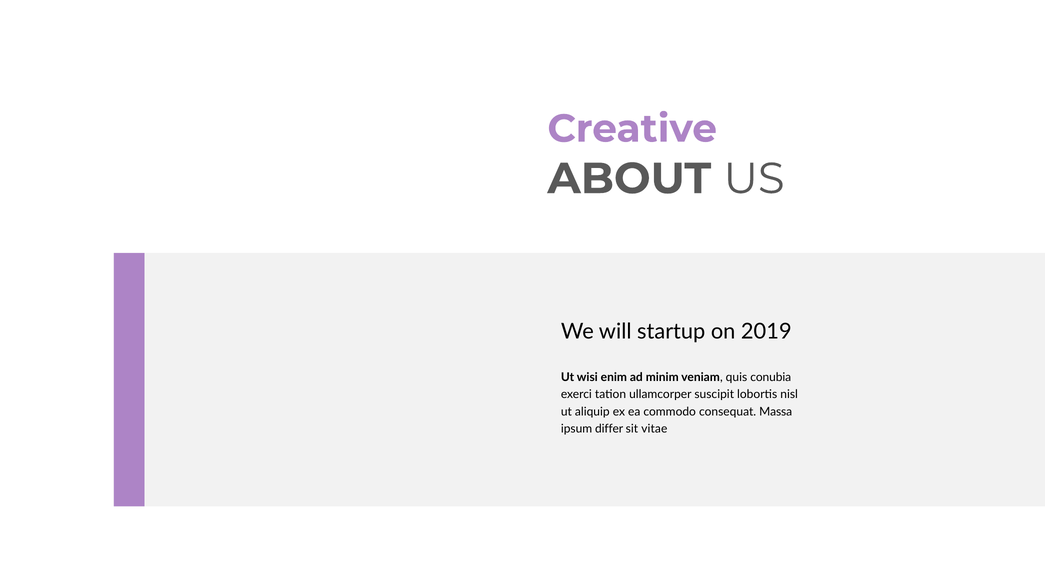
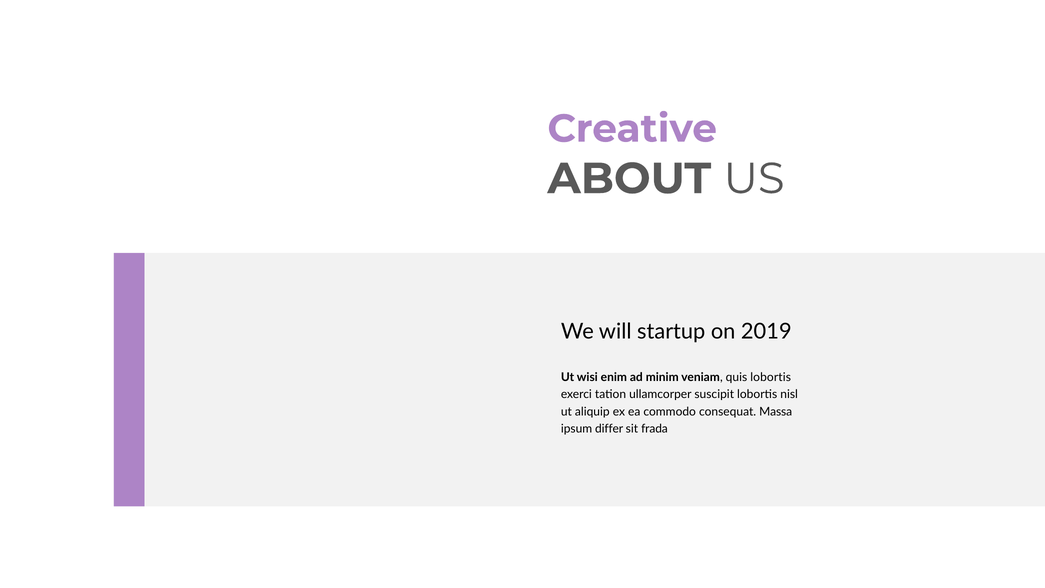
quis conubia: conubia -> lobortis (771, 377)
vitae: vitae -> frada (654, 429)
